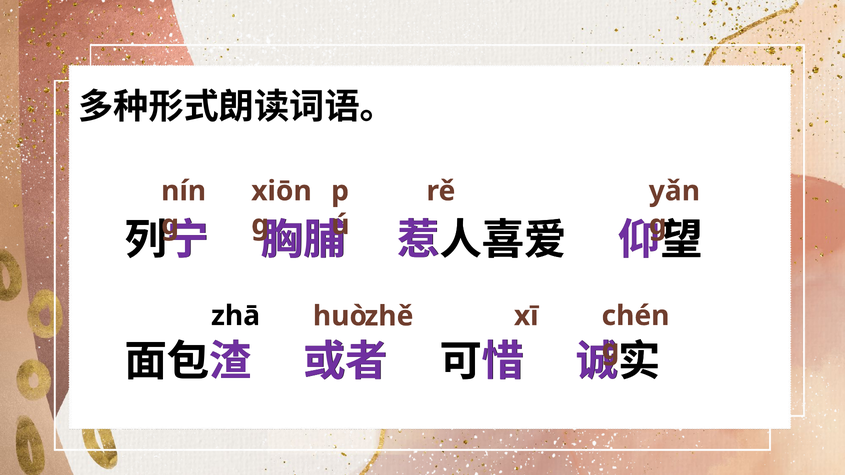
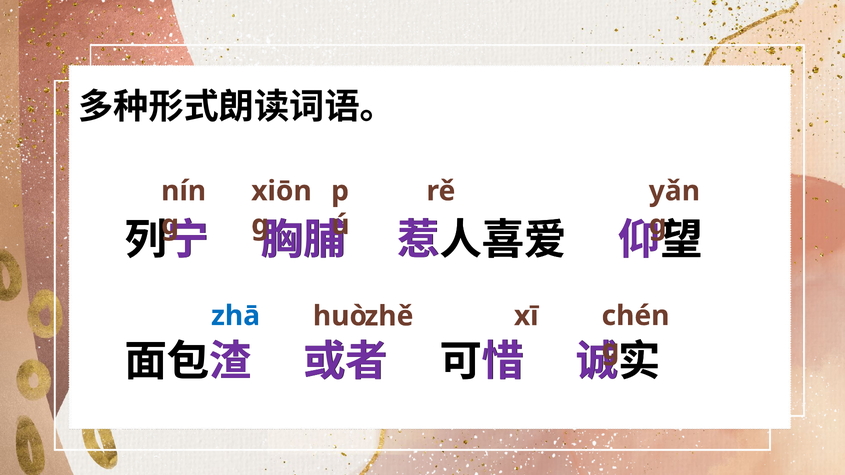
zhā colour: black -> blue (236, 316)
